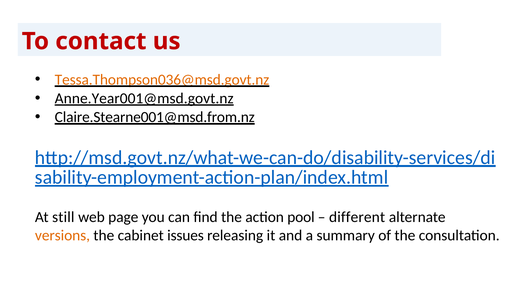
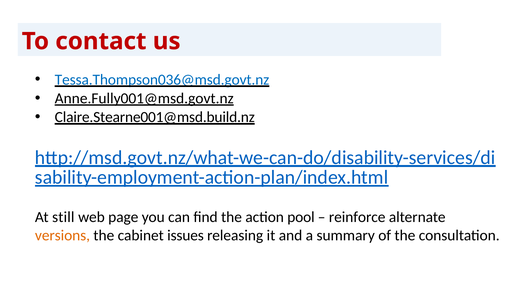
Tessa.Thompson036@msd.govt.nz colour: orange -> blue (162, 79)
Anne.Year001@msd.govt.nz: Anne.Year001@msd.govt.nz -> Anne.Fully001@msd.govt.nz (144, 98)
Claire.Stearne001@msd.from.nz: Claire.Stearne001@msd.from.nz -> Claire.Stearne001@msd.build.nz (155, 117)
different: different -> reinforce (357, 217)
